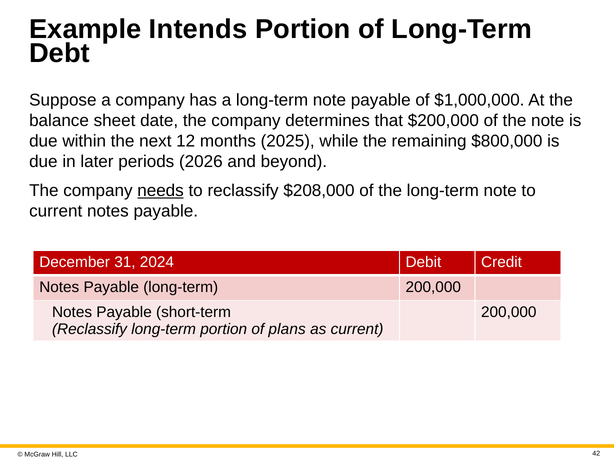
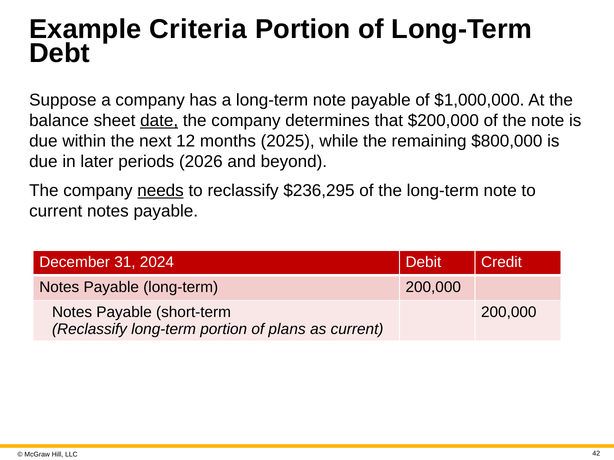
Intends: Intends -> Criteria (198, 30)
date underline: none -> present (159, 121)
$208,000: $208,000 -> $236,295 (319, 191)
